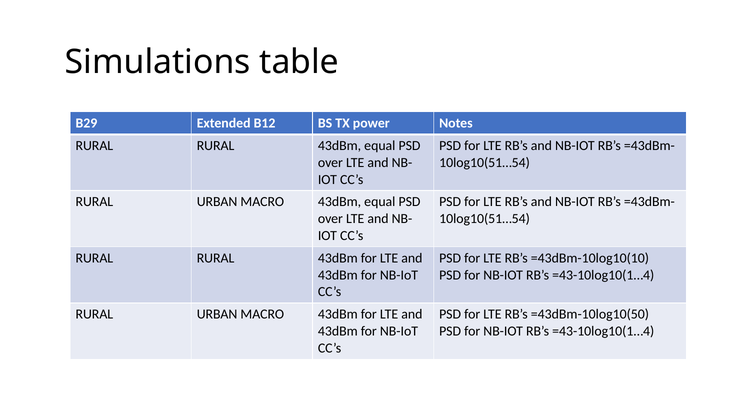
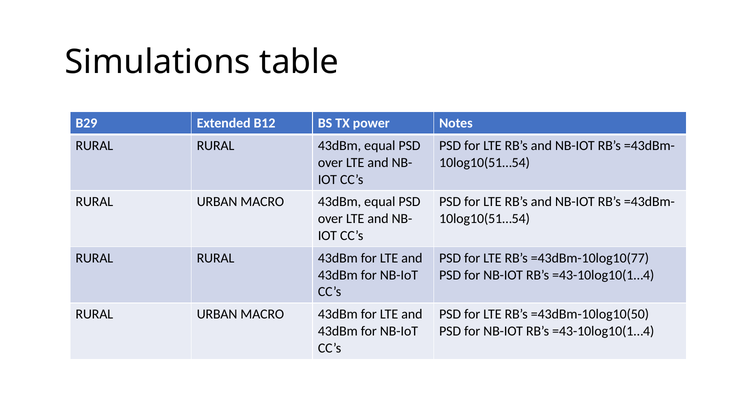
=43dBm-10log10(10: =43dBm-10log10(10 -> =43dBm-10log10(77 (590, 258)
